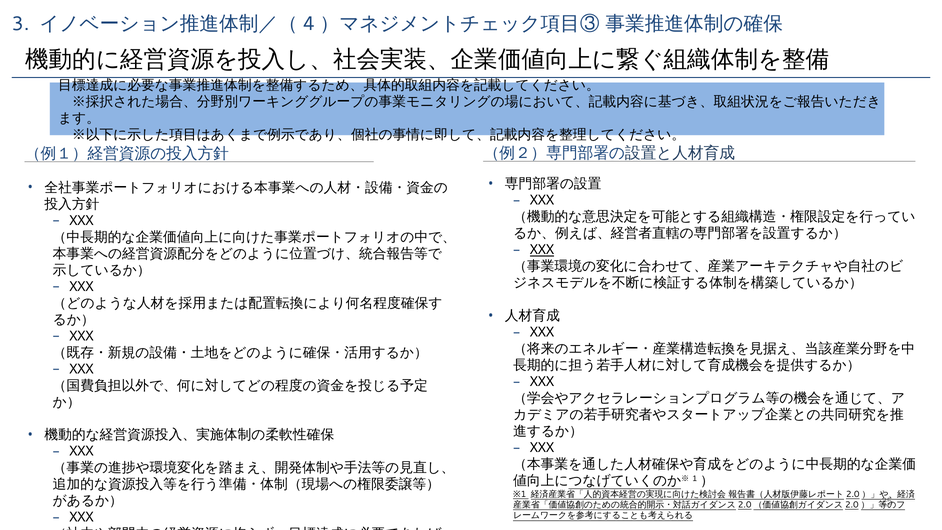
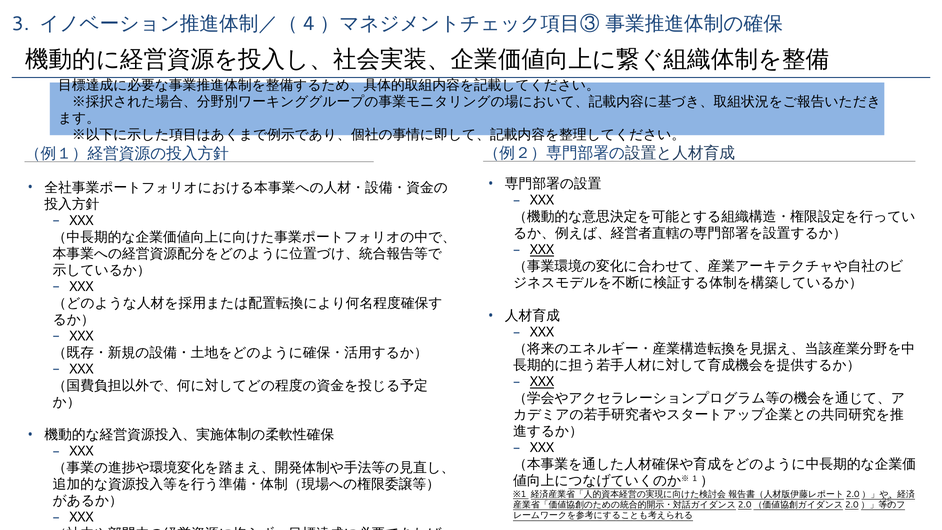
XXX underline: none -> present (542, 382)
